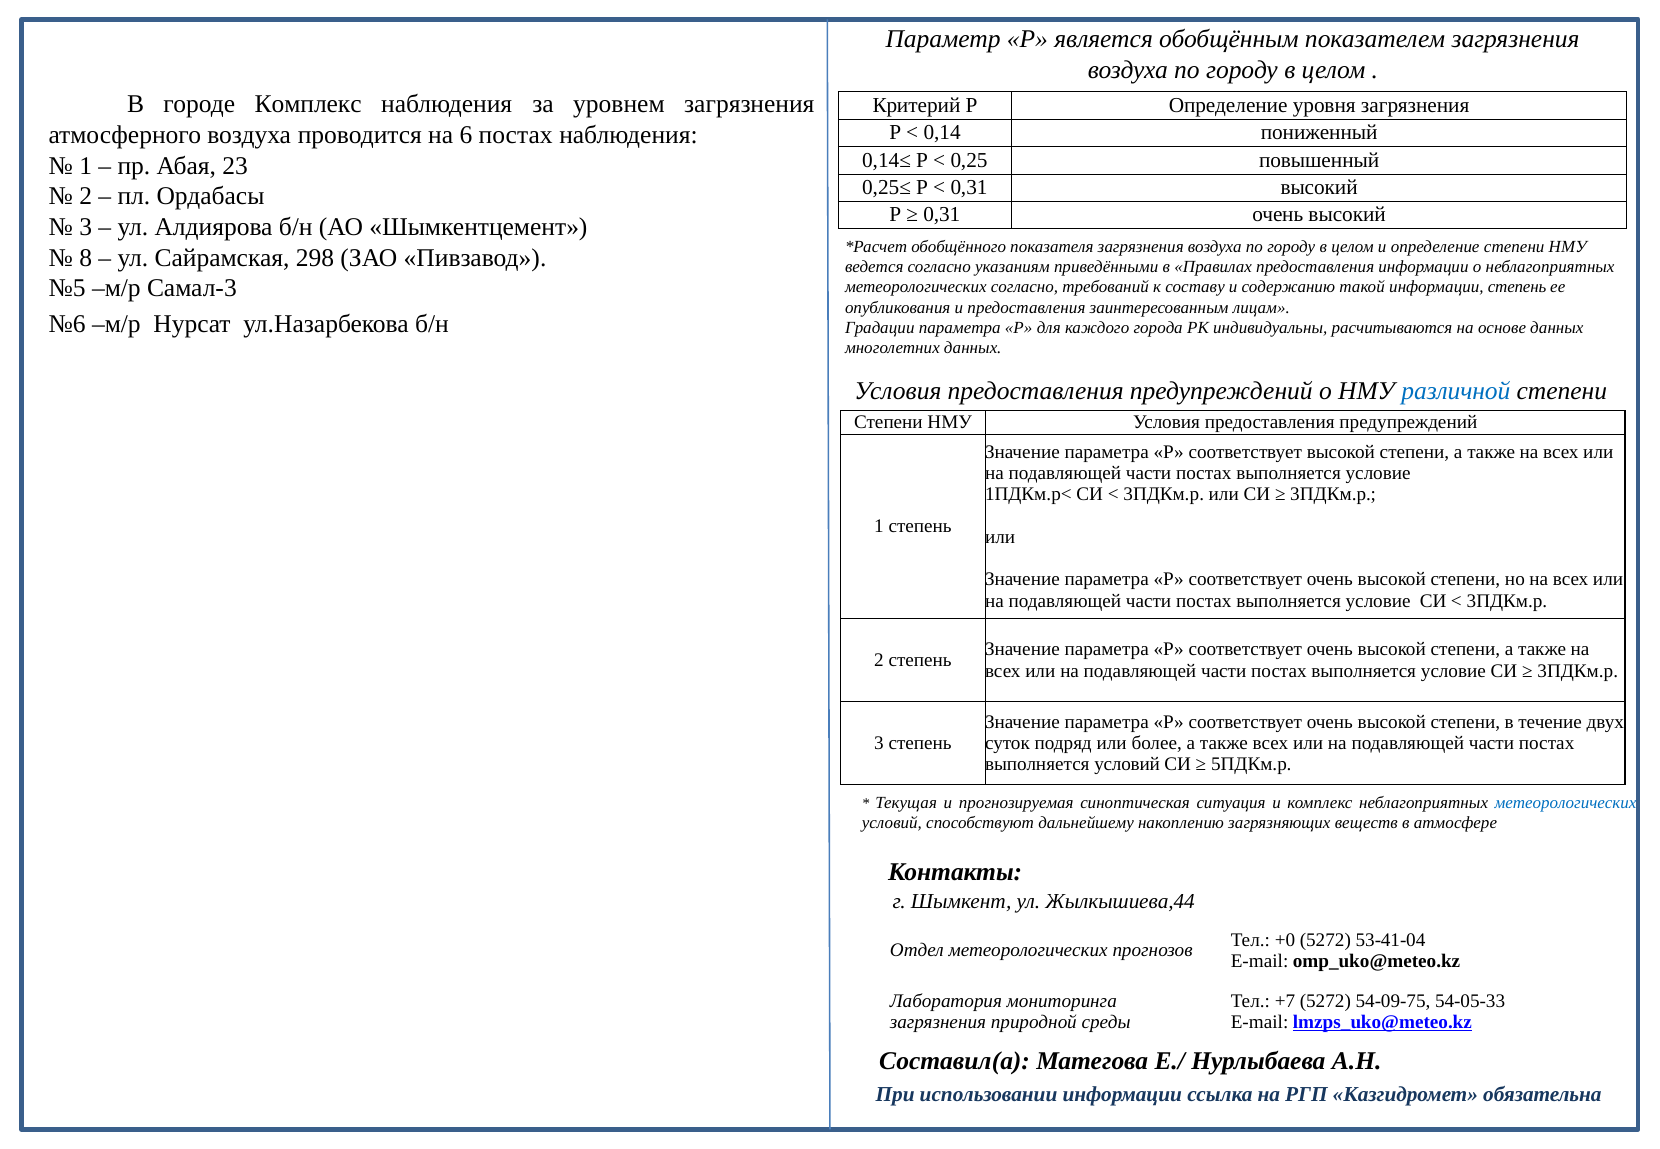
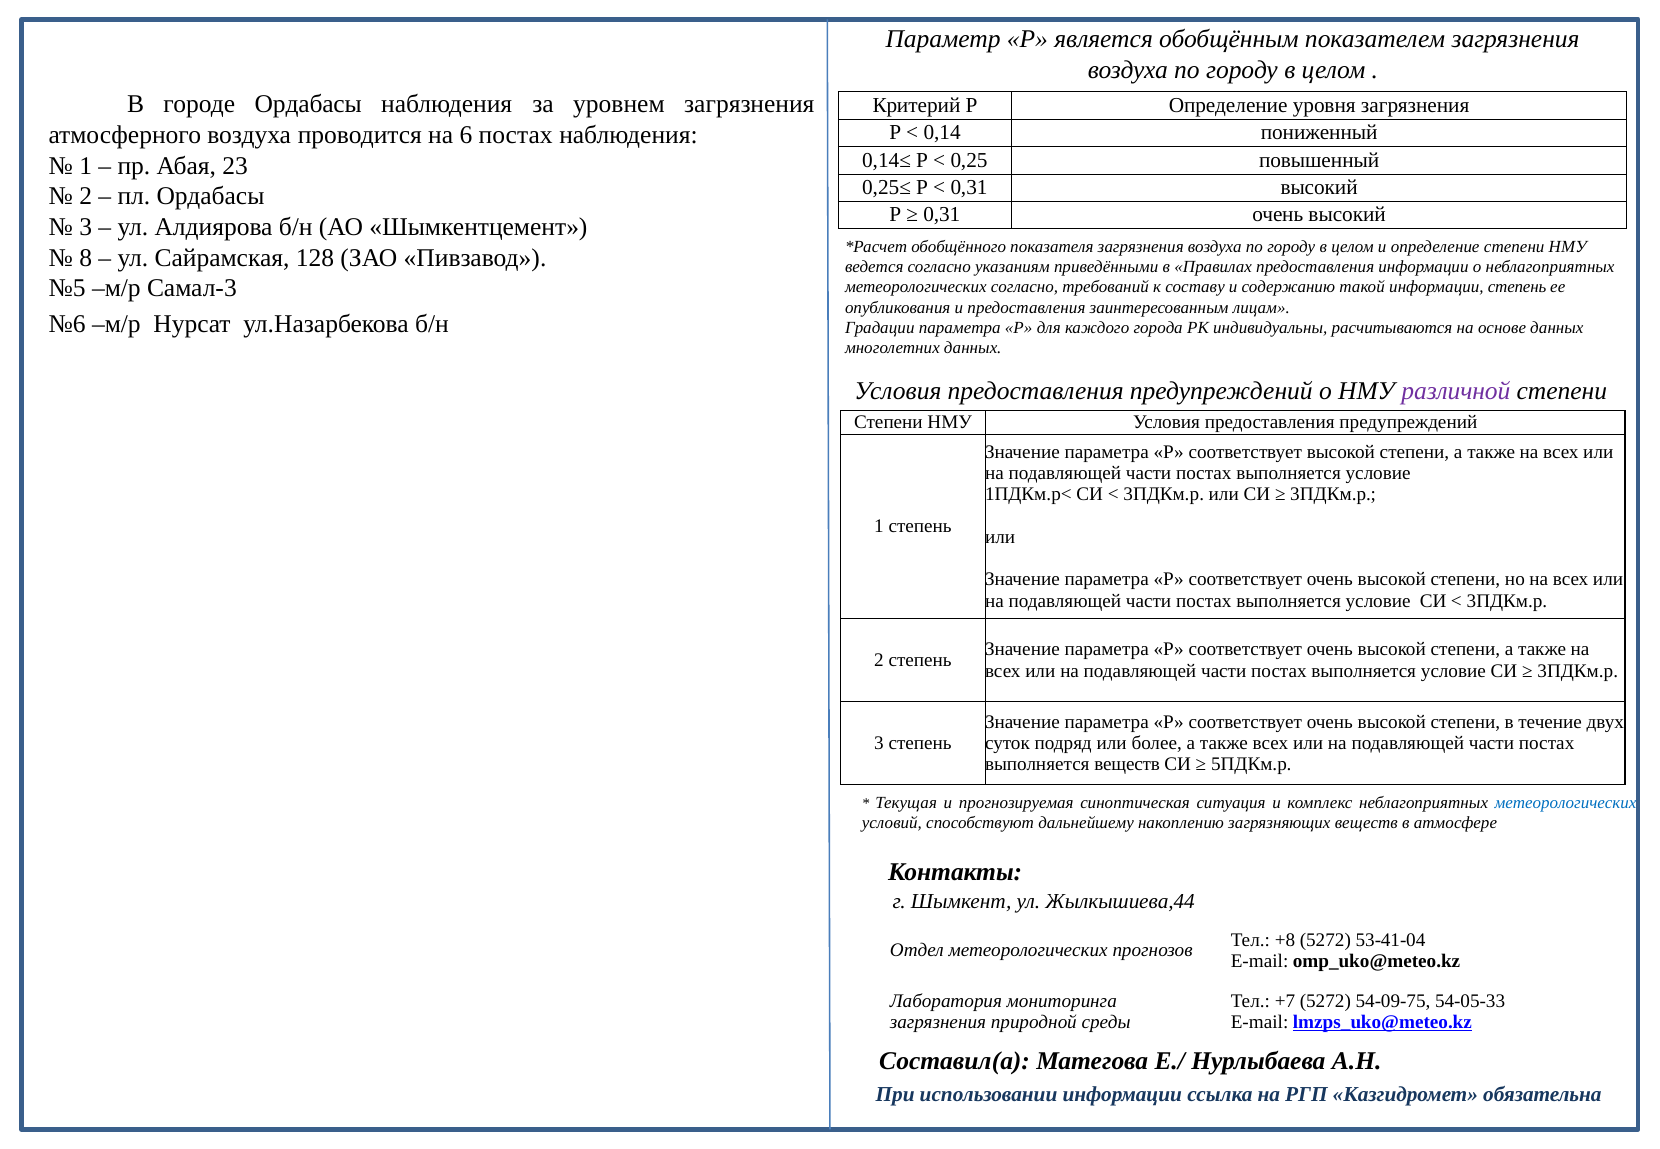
городе Комплекс: Комплекс -> Ордабасы (308, 105)
298: 298 -> 128 (315, 258)
различной colour: blue -> purple (1456, 391)
выполняется условий: условий -> веществ (1127, 764)
+0: +0 -> +8 (1285, 940)
